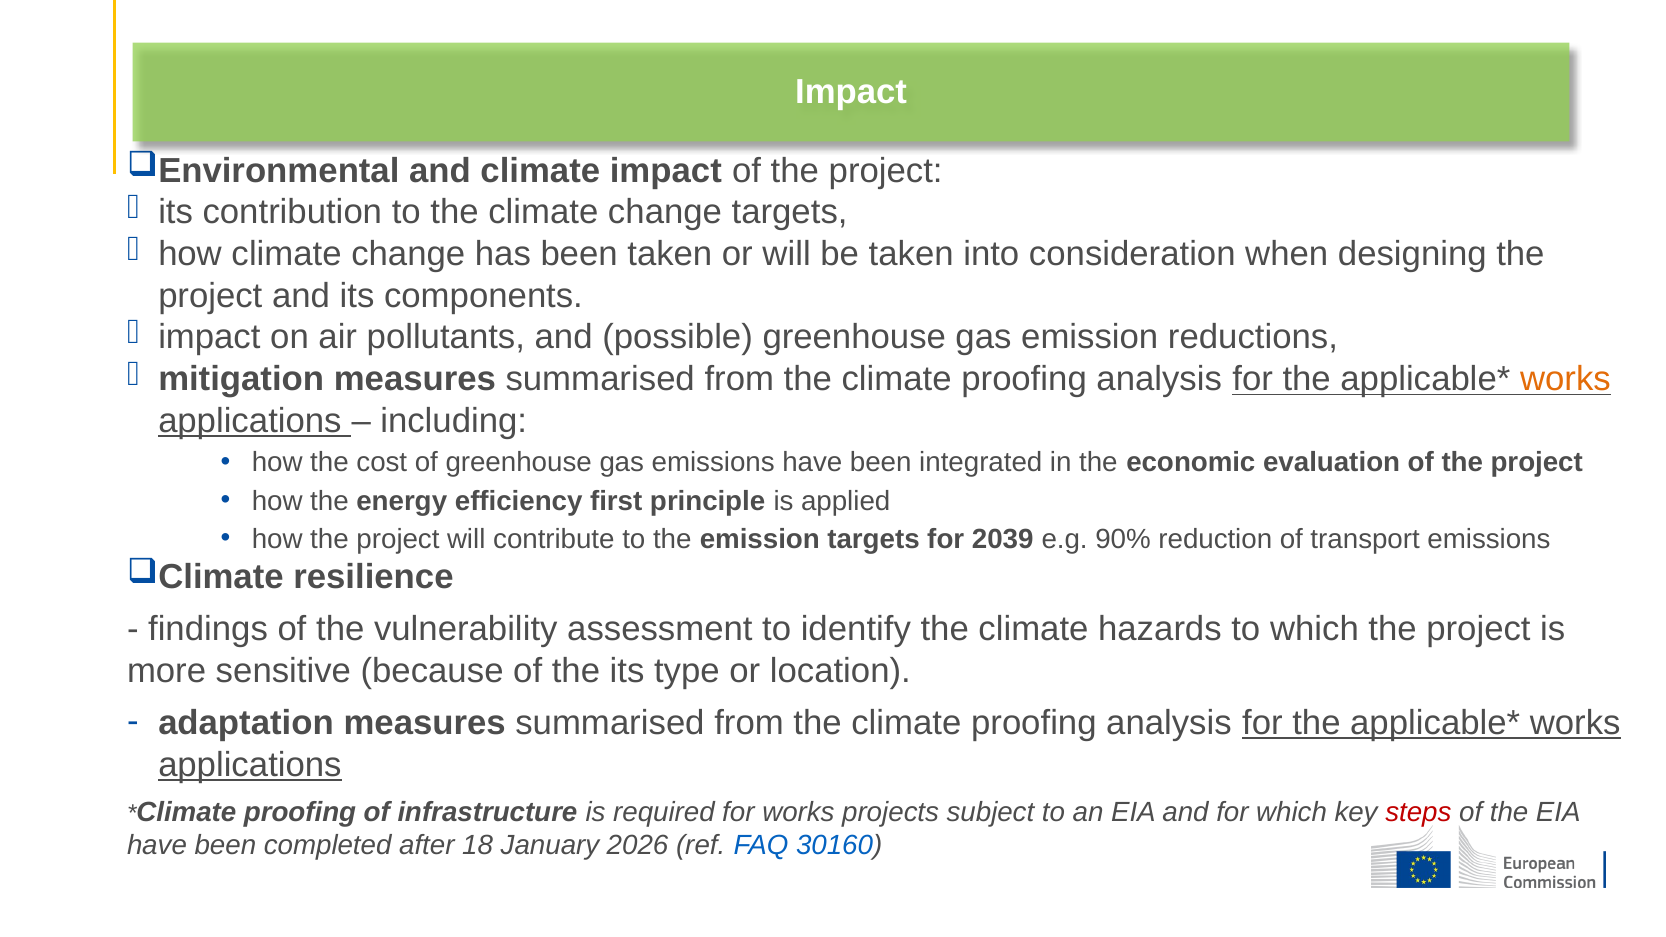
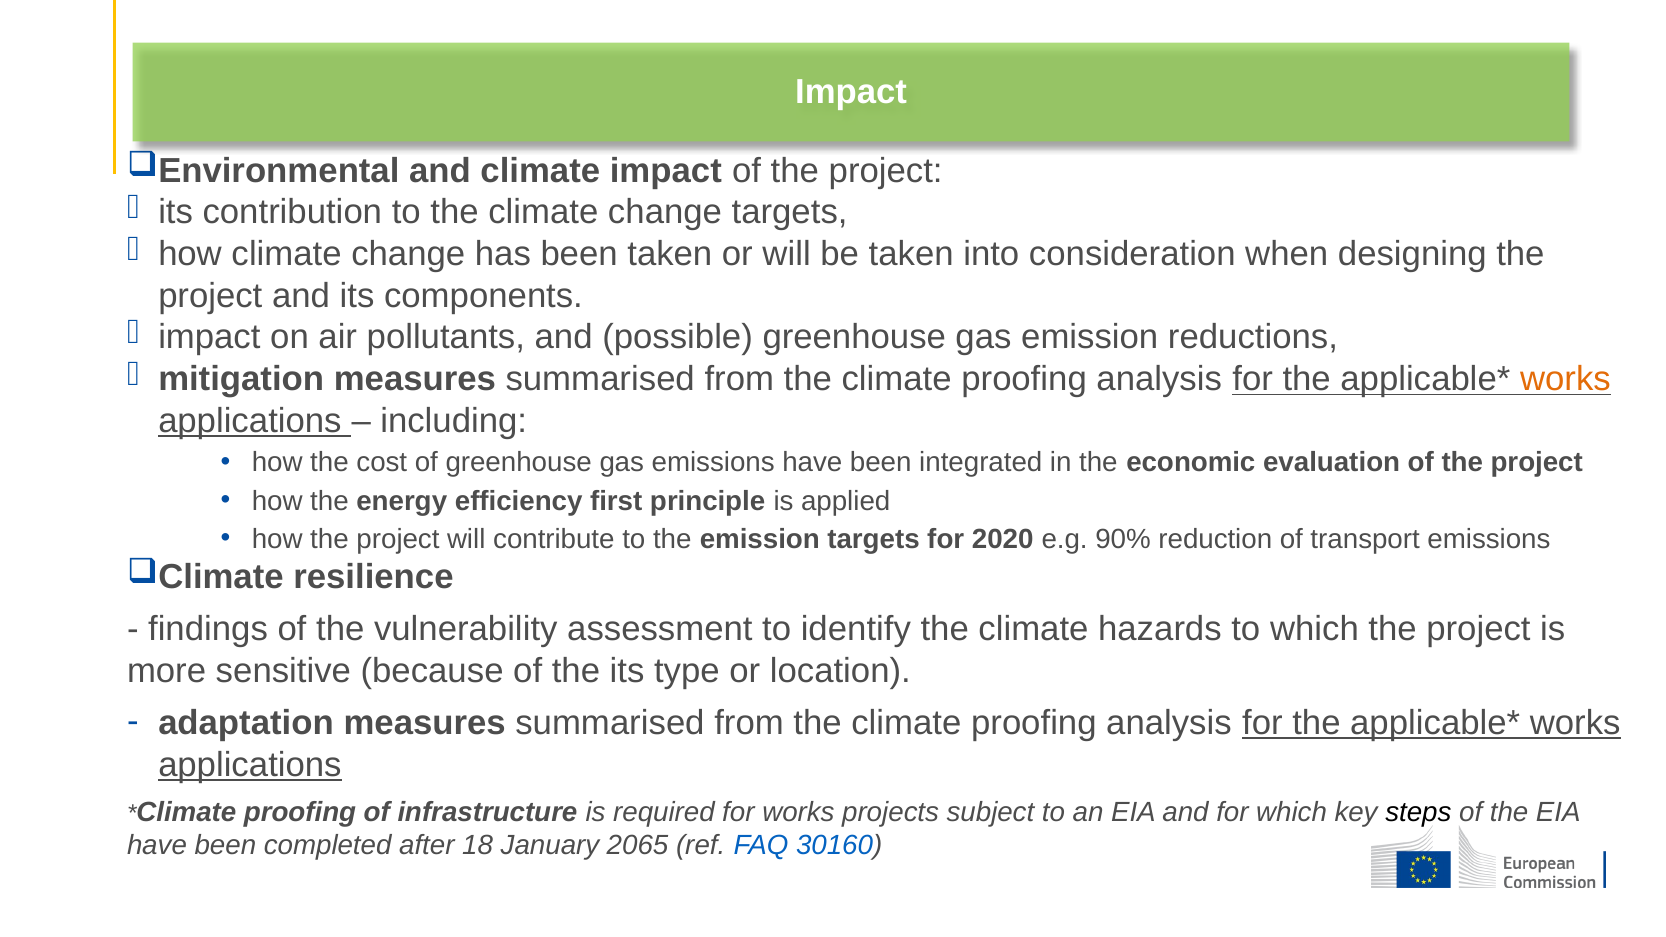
2039: 2039 -> 2020 (1003, 539)
steps colour: red -> black (1418, 812)
2026: 2026 -> 2065 (638, 846)
